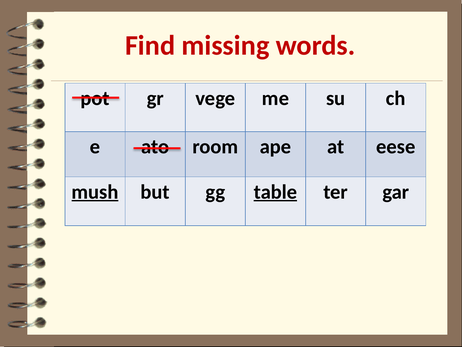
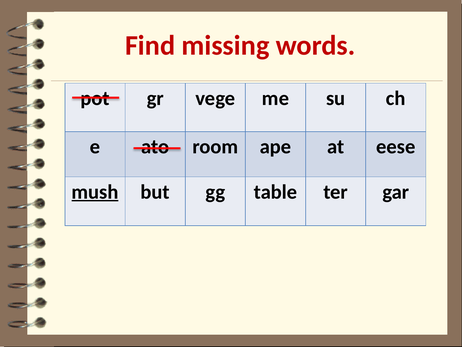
table underline: present -> none (275, 192)
